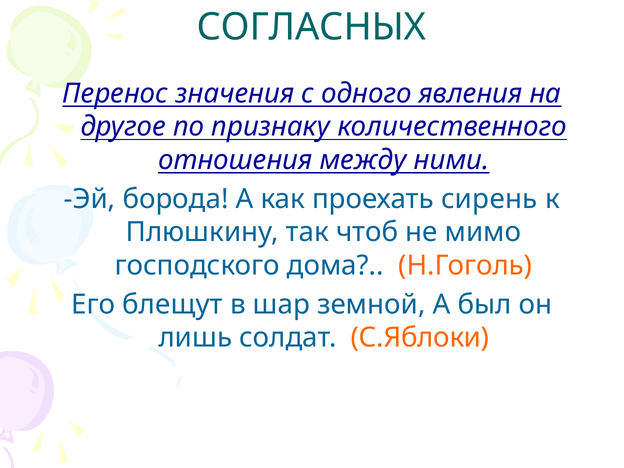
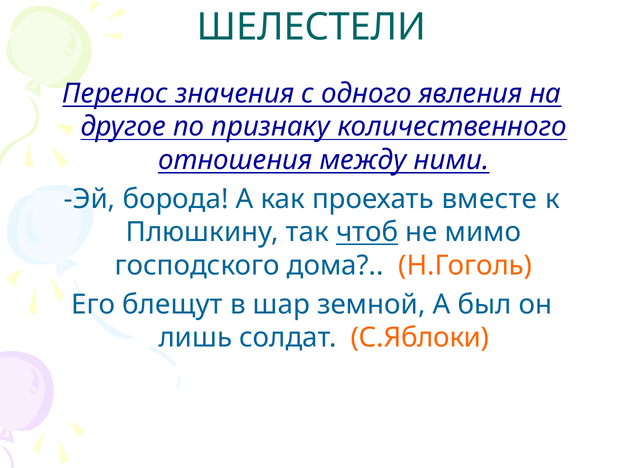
СОГЛАСНЫХ: СОГЛАСНЫХ -> ШЕЛЕСТЕЛИ (311, 27)
сирень: сирень -> вместе (489, 199)
чтоб underline: none -> present (367, 232)
